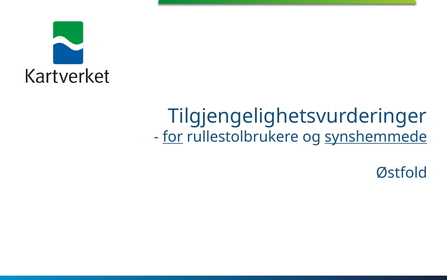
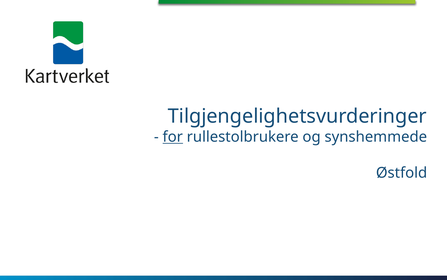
synshemmede underline: present -> none (376, 137)
